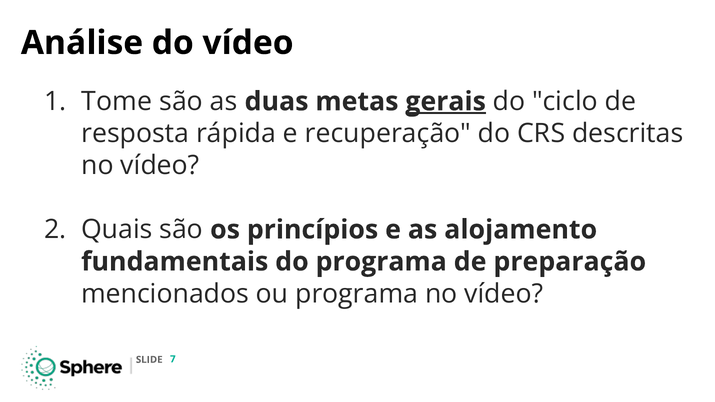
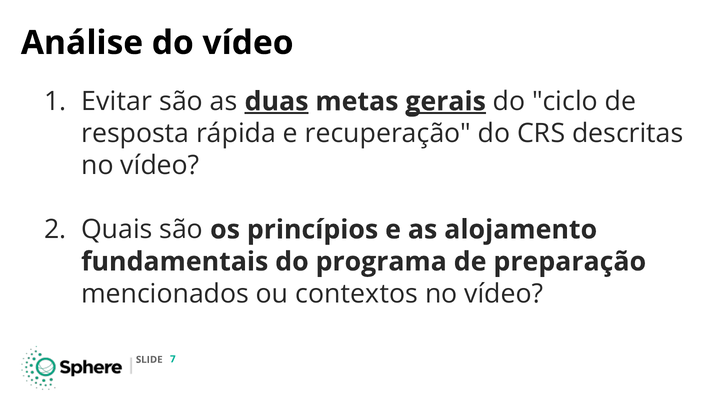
Tome: Tome -> Evitar (117, 102)
duas underline: none -> present (277, 102)
ou programa: programa -> contextos (357, 294)
